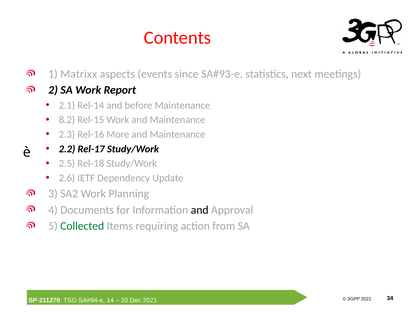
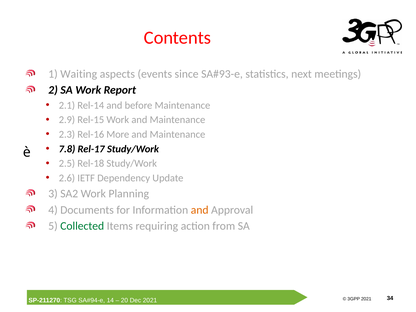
Matrixx: Matrixx -> Waiting (79, 74)
8.2: 8.2 -> 2.9 (67, 120)
2.2: 2.2 -> 7.8 (67, 149)
and colour: black -> orange (200, 210)
